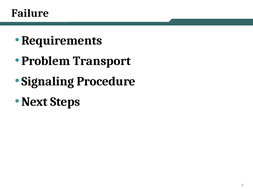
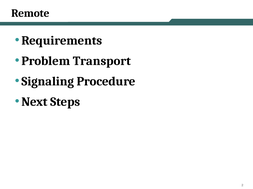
Failure: Failure -> Remote (30, 13)
